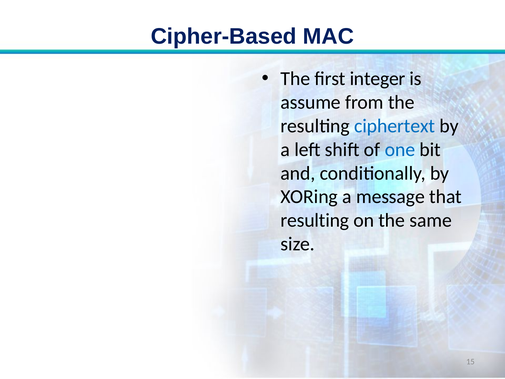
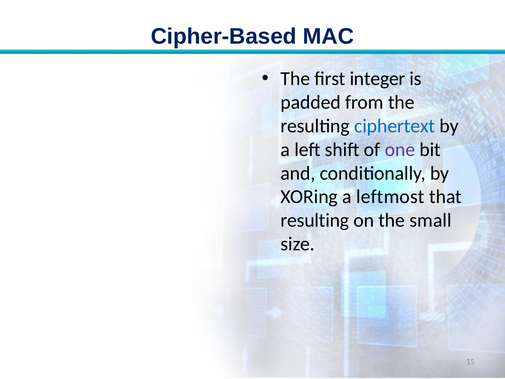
assume: assume -> padded (311, 102)
one colour: blue -> purple (400, 150)
message: message -> leftmost (390, 197)
same: same -> small (431, 220)
